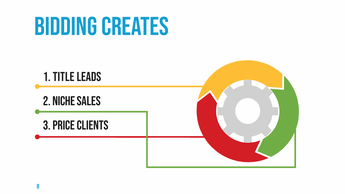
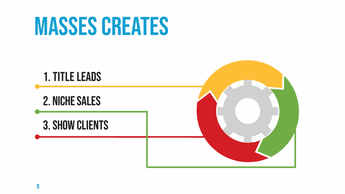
Bidding: Bidding -> Masses (66, 27)
Price: Price -> Show (64, 125)
